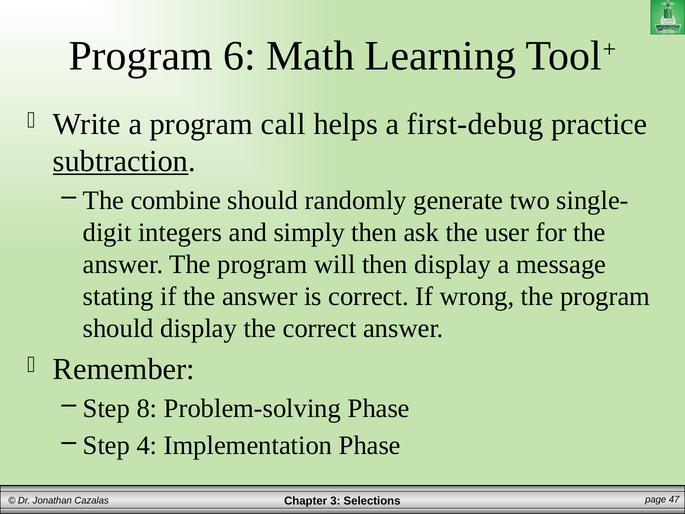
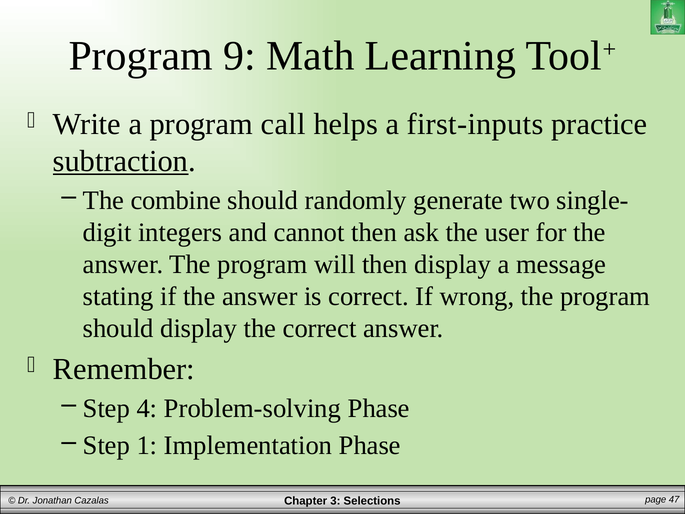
6: 6 -> 9 (239, 56)
first-debug: first-debug -> first-inputs (475, 124)
simply: simply -> cannot (309, 232)
8: 8 -> 4 (147, 408)
4: 4 -> 1 (147, 445)
